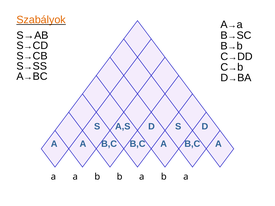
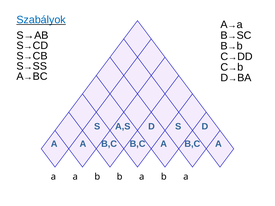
Szabályok colour: orange -> blue (41, 20)
